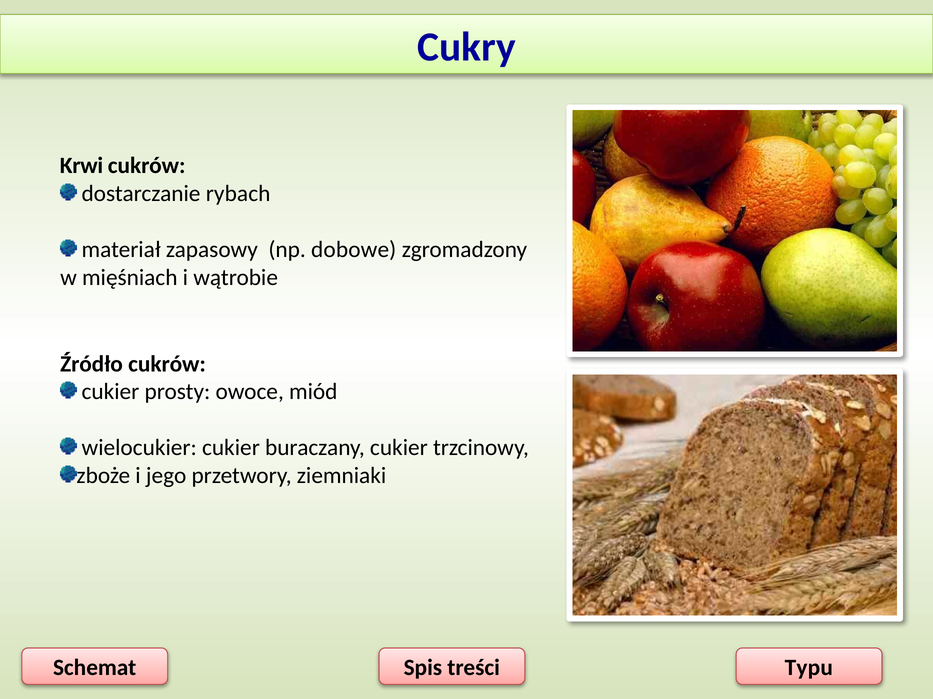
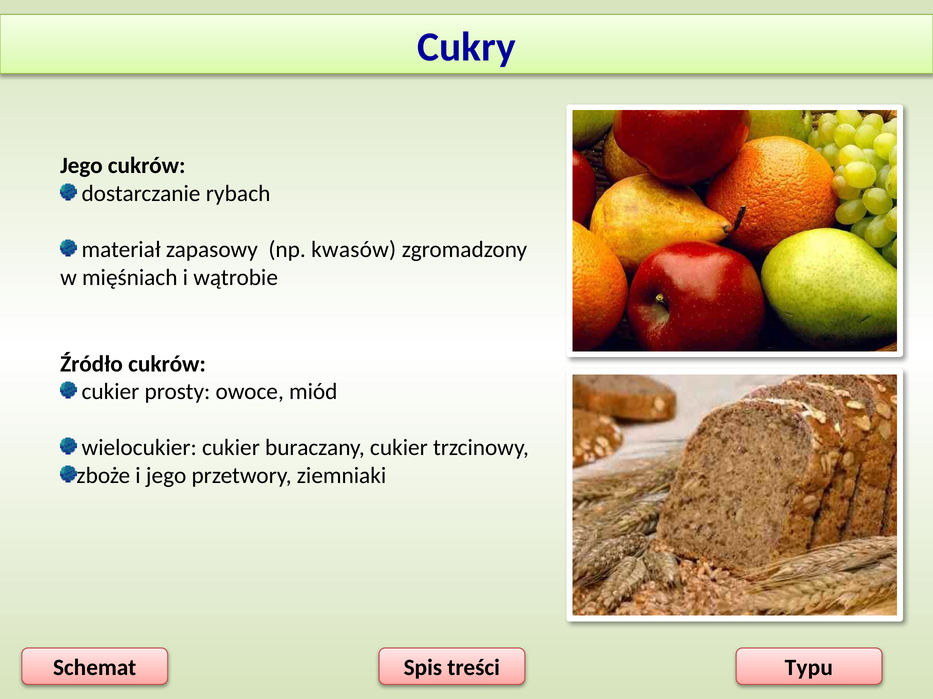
Krwi: Krwi -> Jego (81, 166)
dobowe: dobowe -> kwasów (354, 250)
